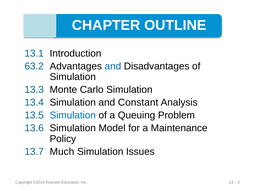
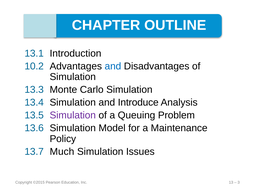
63.2: 63.2 -> 10.2 (34, 66)
Constant: Constant -> Introduce (138, 103)
Simulation colour: blue -> purple (73, 115)
